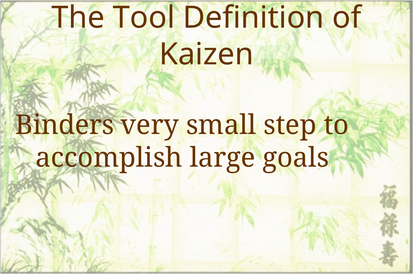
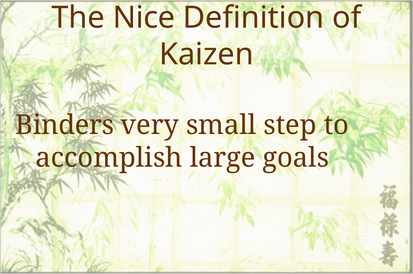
Tool: Tool -> Nice (144, 18)
